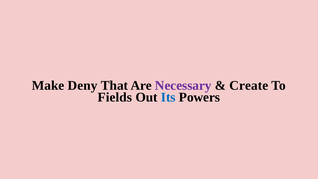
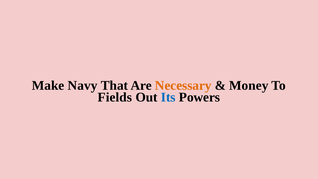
Deny: Deny -> Navy (83, 85)
Necessary colour: purple -> orange (183, 85)
Create: Create -> Money (249, 85)
